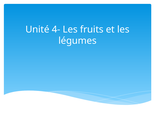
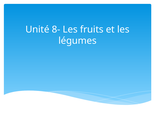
4-: 4- -> 8- (56, 29)
